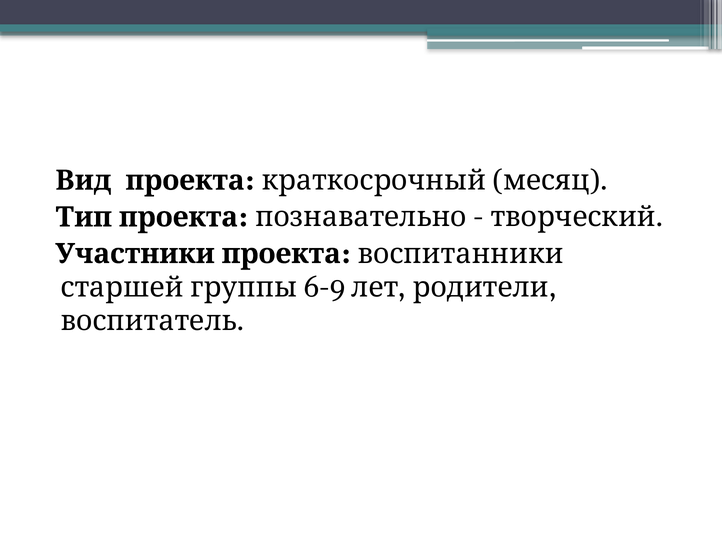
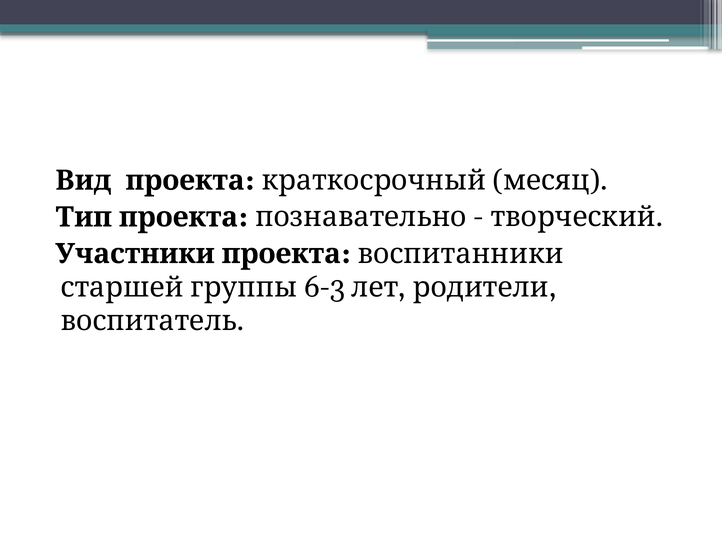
6-9: 6-9 -> 6-3 (325, 287)
